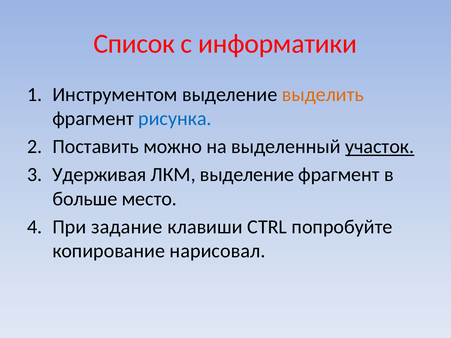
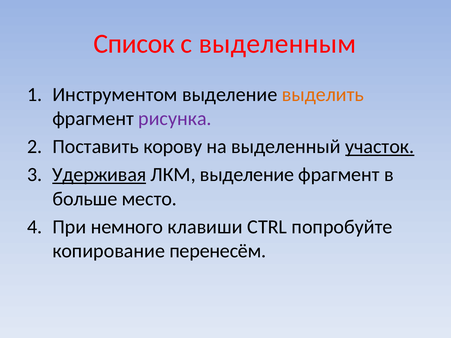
информатики: информатики -> выделенным (277, 44)
рисунка colour: blue -> purple (175, 119)
можно: можно -> корову (173, 147)
Удерживая underline: none -> present (99, 175)
задание: задание -> немного (127, 227)
нарисовал: нарисовал -> перенесём (218, 251)
